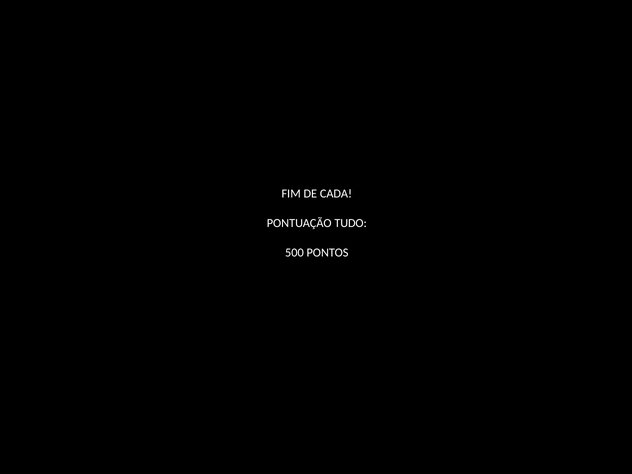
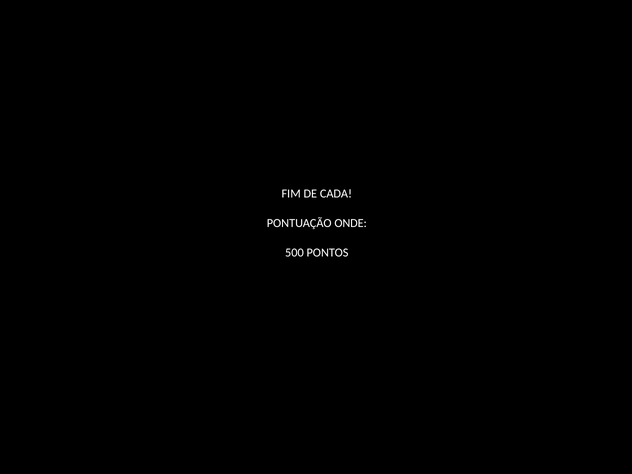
TUDO: TUDO -> ONDE (351, 223)
